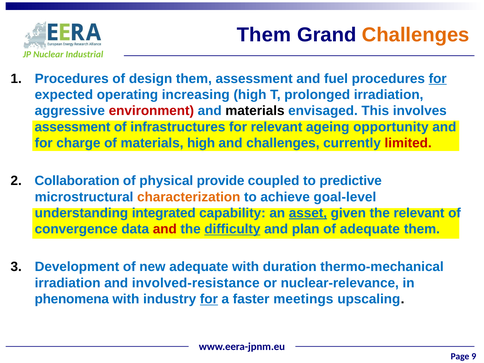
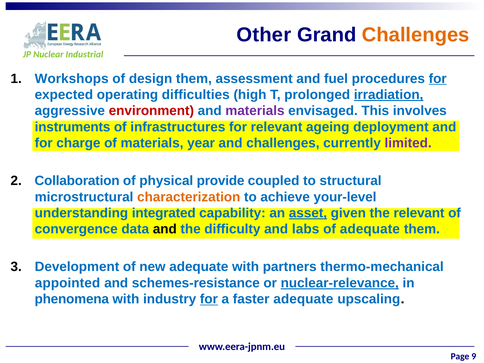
Them: Them -> Other (264, 35)
Procedures: Procedures -> Workshops (72, 79)
increasing: increasing -> difficulties (196, 95)
irradiation underline: none -> present (389, 95)
materials colour: black -> purple (255, 111)
assessment: assessment -> instruments (73, 127)
opportunity: opportunity -> deployment (391, 127)
materials high: high -> year (201, 143)
limited colour: red -> purple (408, 143)
predictive: predictive -> structural (351, 181)
goal-level: goal-level -> your-level (345, 197)
and colour: red -> black (165, 229)
difficulty underline: present -> none (232, 229)
plan: plan -> labs (306, 229)
duration: duration -> partners (290, 267)
irradiation: irradiation -> appointed (68, 283)
involved-resistance: involved-resistance -> schemes-resistance (196, 283)
nuclear-relevance underline: none -> present (340, 283)
faster meetings: meetings -> adequate (303, 299)
